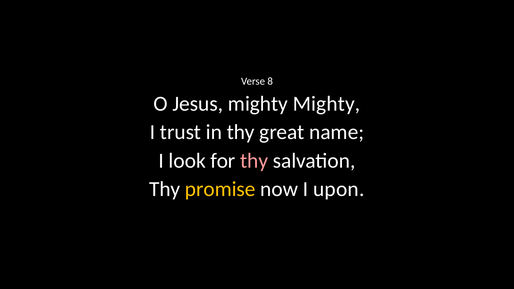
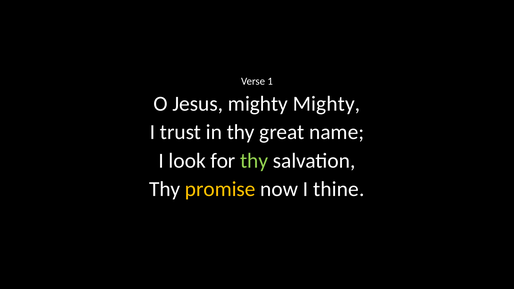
8: 8 -> 1 (270, 81)
thy colour: pink -> light green (254, 161)
upon: upon -> thine (339, 189)
